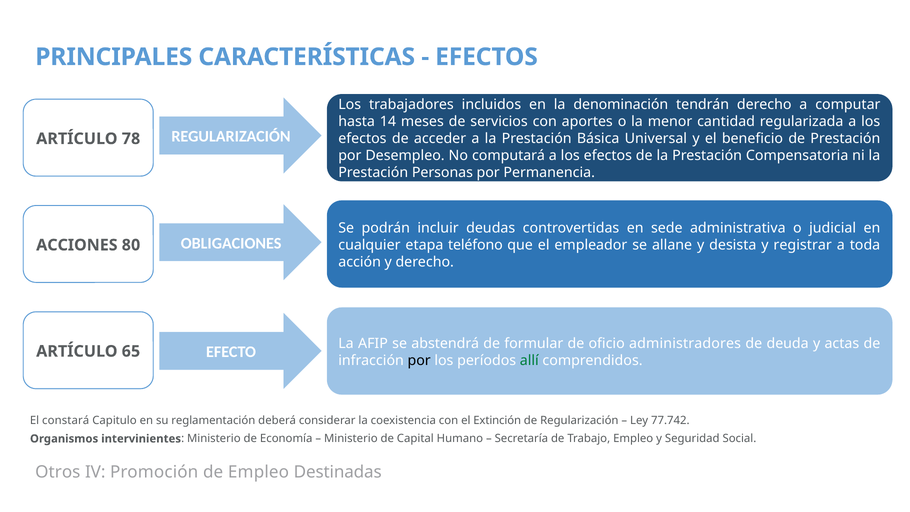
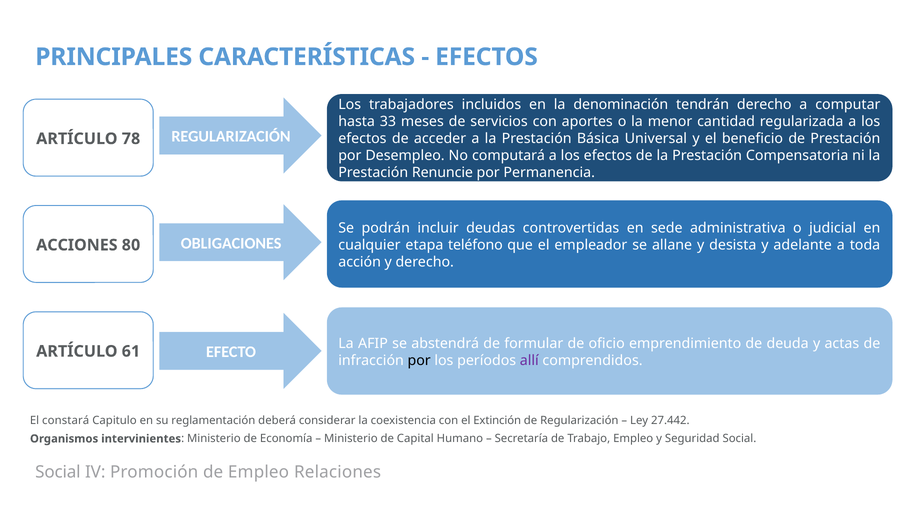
14: 14 -> 33 (388, 122)
Personas: Personas -> Renuncie (442, 173)
registrar: registrar -> adelante (803, 245)
administradores: administradores -> emprendimiento (685, 343)
65: 65 -> 61 (131, 351)
allí colour: green -> purple (529, 360)
77.742: 77.742 -> 27.442 (670, 420)
Otros: Otros -> Social (58, 472)
Destinadas: Destinadas -> Relaciones (338, 472)
